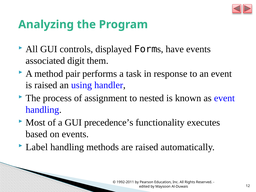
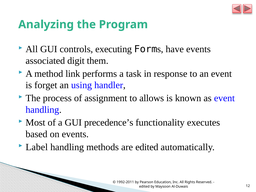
displayed: displayed -> executing (114, 49)
pair: pair -> link (73, 74)
is raised: raised -> forget (46, 85)
nested: nested -> allows (152, 98)
are raised: raised -> edited (147, 147)
